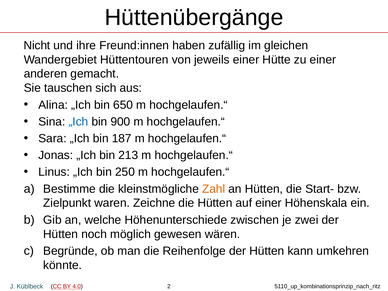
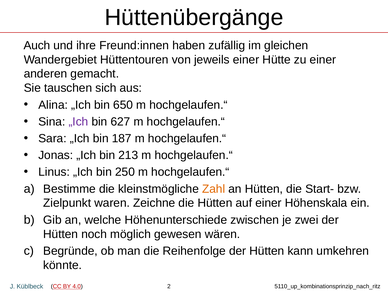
Nicht: Nicht -> Auch (37, 45)
„Ich colour: blue -> purple (78, 122)
900: 900 -> 627 (120, 122)
